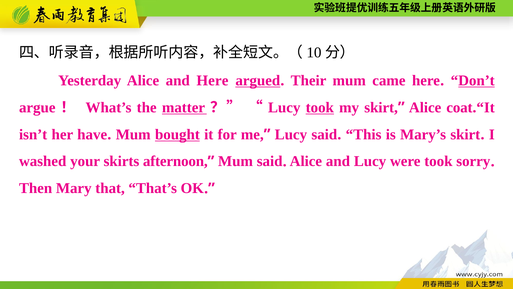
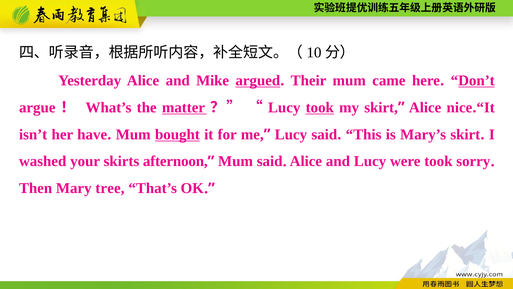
and Here: Here -> Mike (213, 80)
coat: coat -> nice (459, 107)
that: that -> tree (110, 188)
